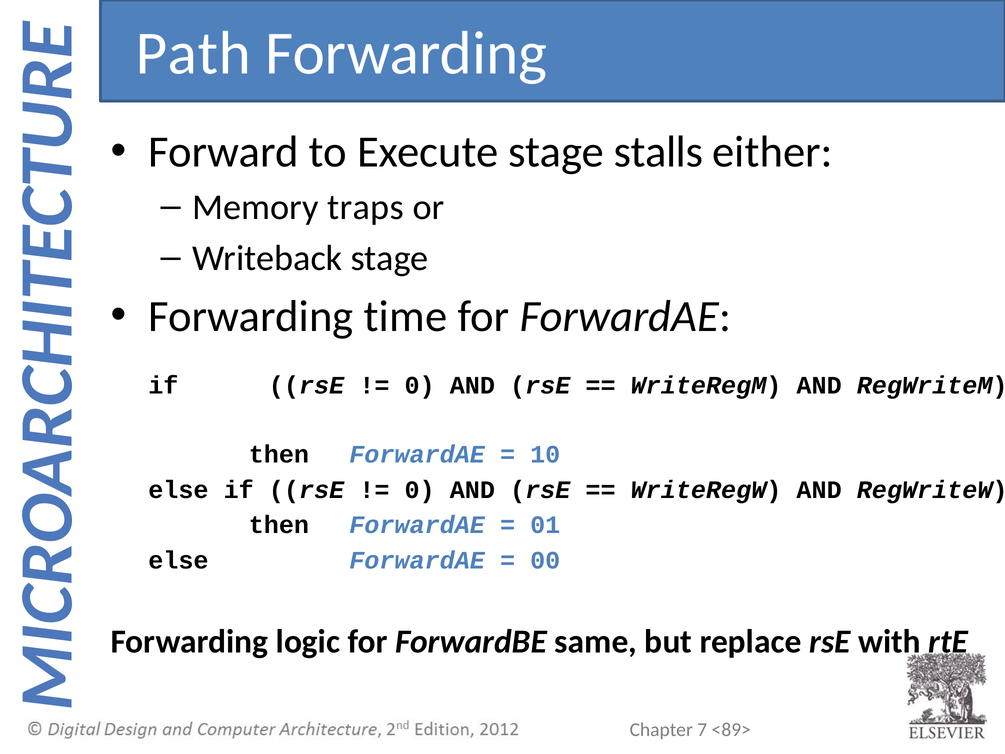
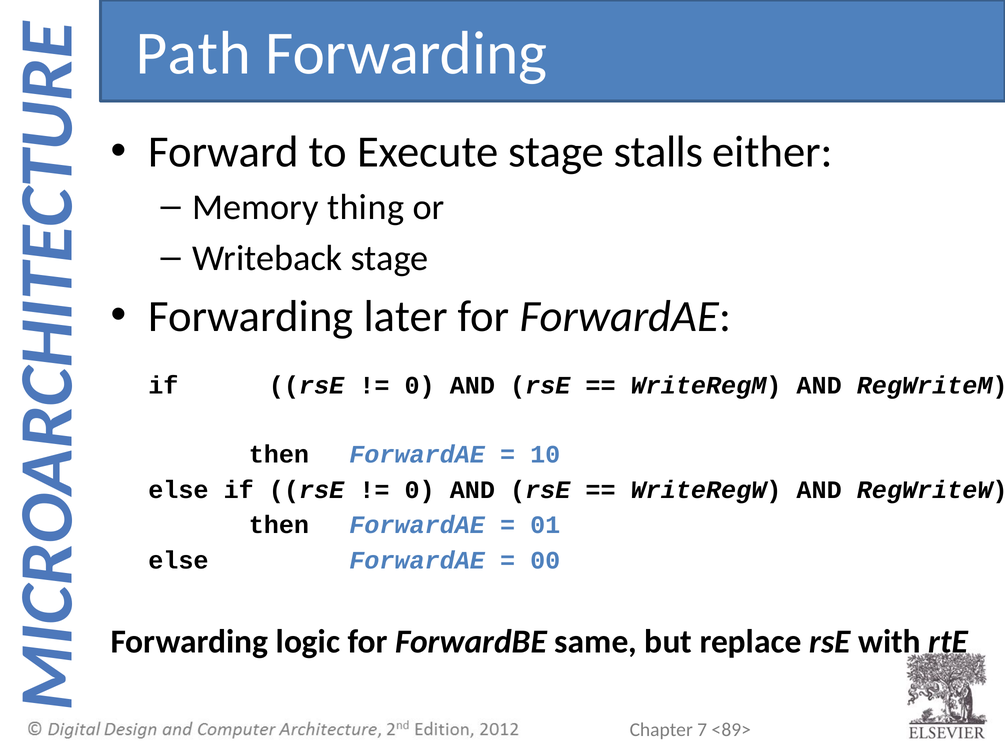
traps: traps -> thing (366, 207)
time: time -> later (406, 316)
